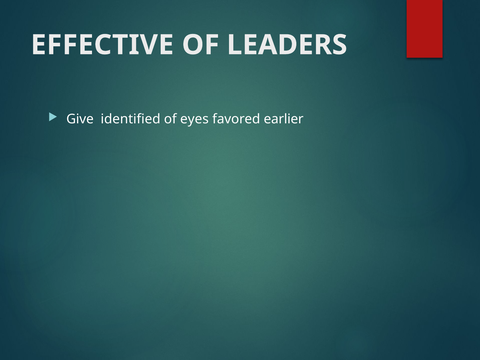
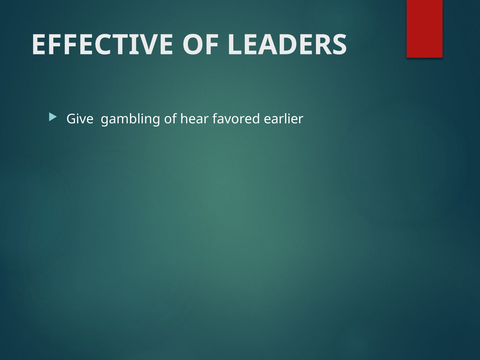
identified: identified -> gambling (131, 119)
eyes: eyes -> hear (194, 119)
